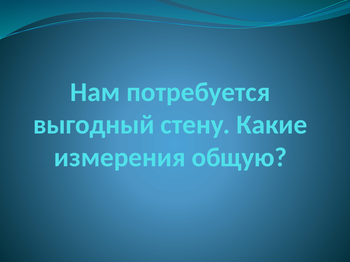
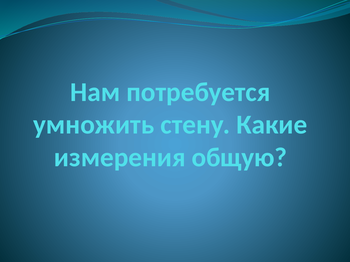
выгодный: выгодный -> умножить (94, 125)
